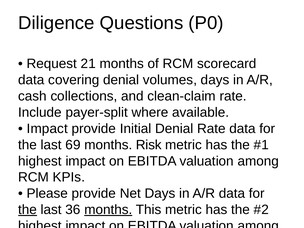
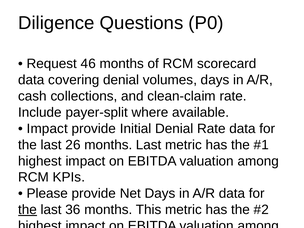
21: 21 -> 46 (88, 64)
69: 69 -> 26 (73, 145)
months Risk: Risk -> Last (149, 145)
months underline: present -> none (108, 210)
